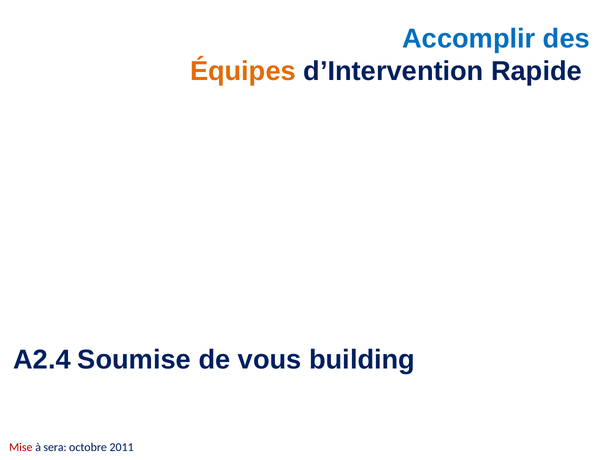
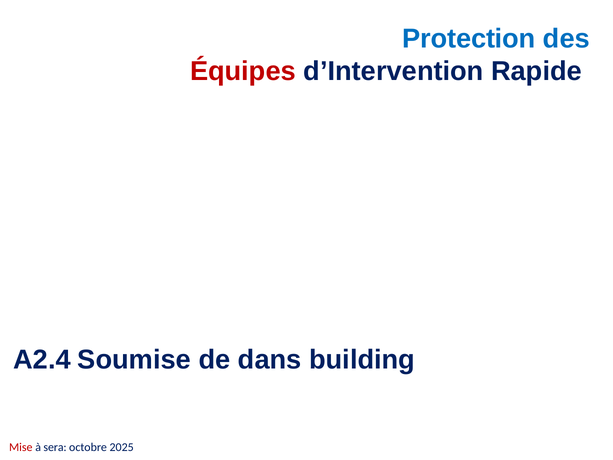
Accomplir: Accomplir -> Protection (469, 39)
Équipes colour: orange -> red (243, 71)
vous: vous -> dans (270, 360)
2011: 2011 -> 2025 (122, 447)
